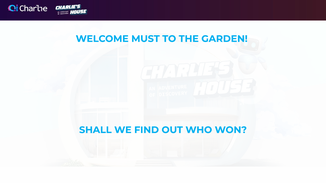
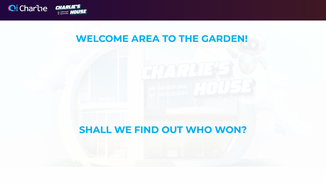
MUST: MUST -> AREA (145, 39)
